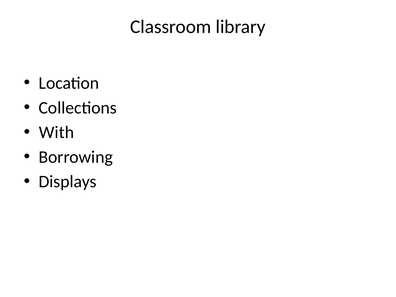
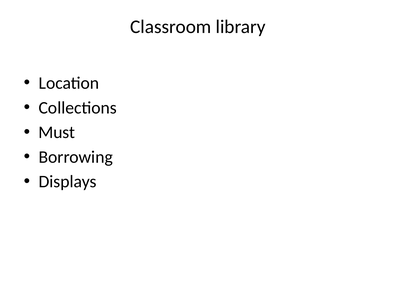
With: With -> Must (57, 132)
